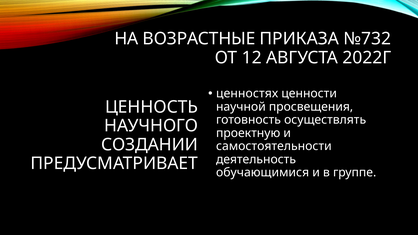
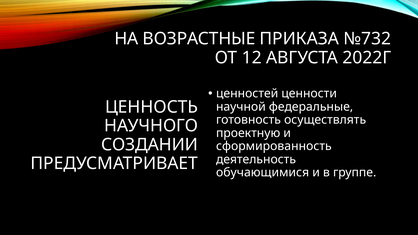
ценностях: ценностях -> ценностей (247, 94)
просвещения: просвещения -> федеральные (311, 107)
самостоятельности: самостоятельности -> сформированность (274, 146)
